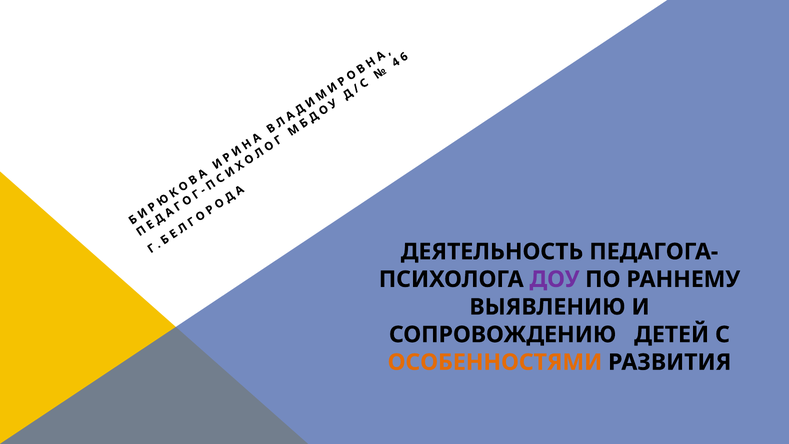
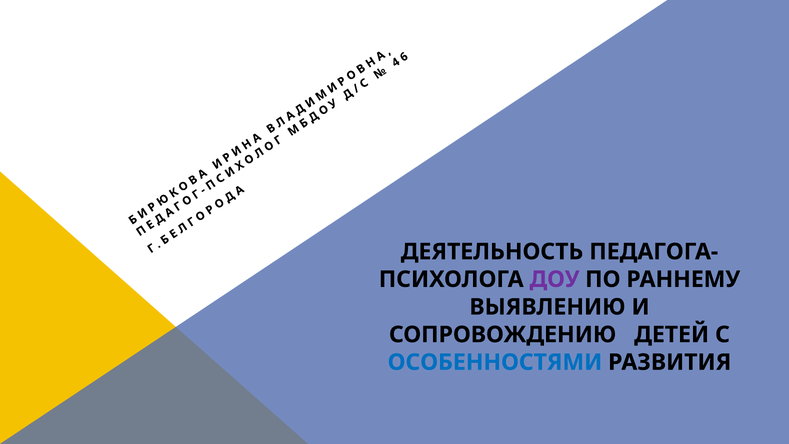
ОСОБЕННОСТЯМИ colour: orange -> blue (495, 362)
